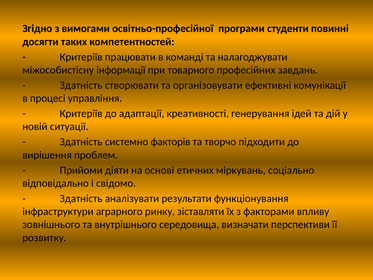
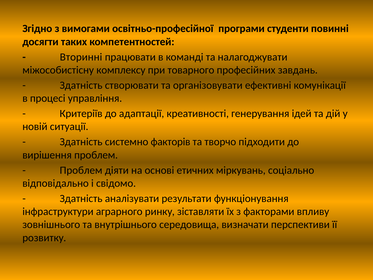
Критеріїв: Критеріїв -> Вторинні (81, 57)
інформації: інформації -> комплексу (121, 70)
Прийоми: Прийоми -> Проблем (81, 170)
